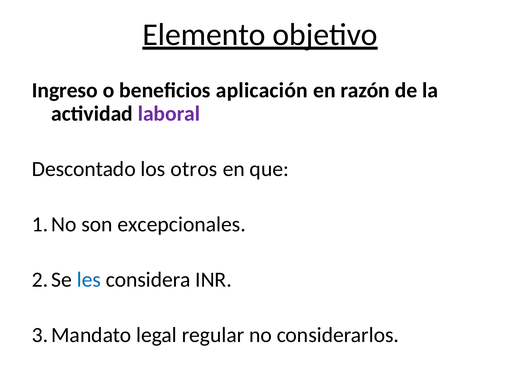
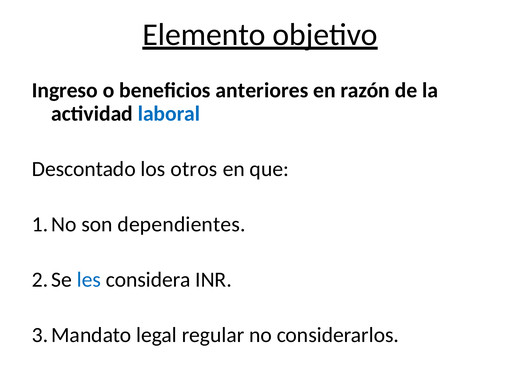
aplicación: aplicación -> anteriores (262, 90)
laboral colour: purple -> blue (169, 114)
excepcionales: excepcionales -> dependientes (182, 224)
